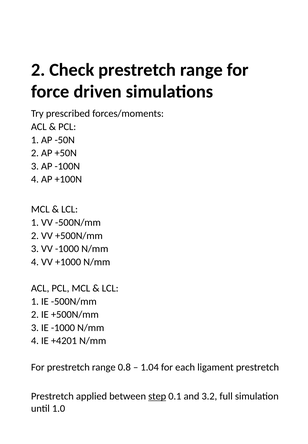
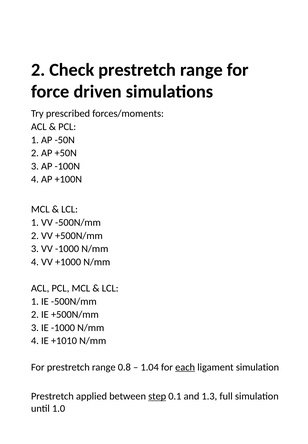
+4201: +4201 -> +1010 (64, 342)
each underline: none -> present (185, 368)
ligament prestretch: prestretch -> simulation (257, 368)
3.2: 3.2 -> 1.3 (209, 397)
